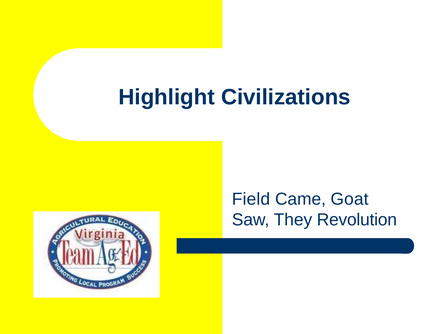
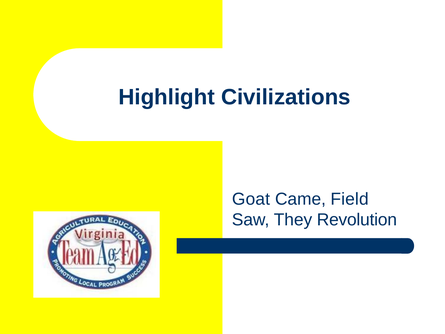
Field: Field -> Goat (251, 199)
Goat: Goat -> Field (350, 199)
